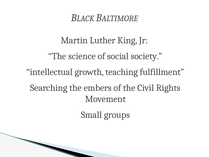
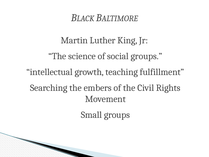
social society: society -> groups (146, 56)
